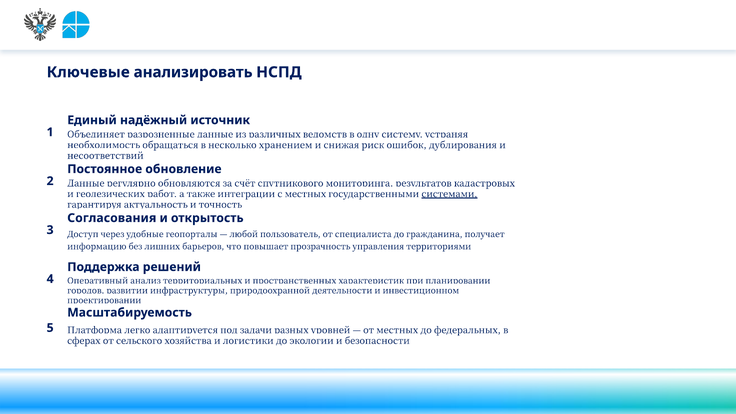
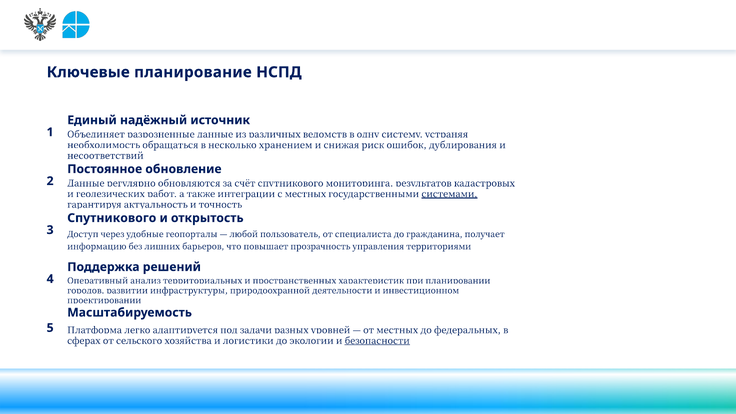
анализировать: анализировать -> планирование (193, 72)
Согласования: Согласования -> Спутникового (112, 218)
безопасности underline: none -> present (377, 341)
